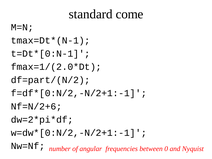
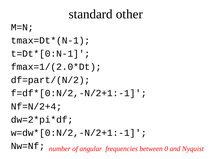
come: come -> other (129, 14)
Nf=N/2+6: Nf=N/2+6 -> Nf=N/2+4 (36, 106)
